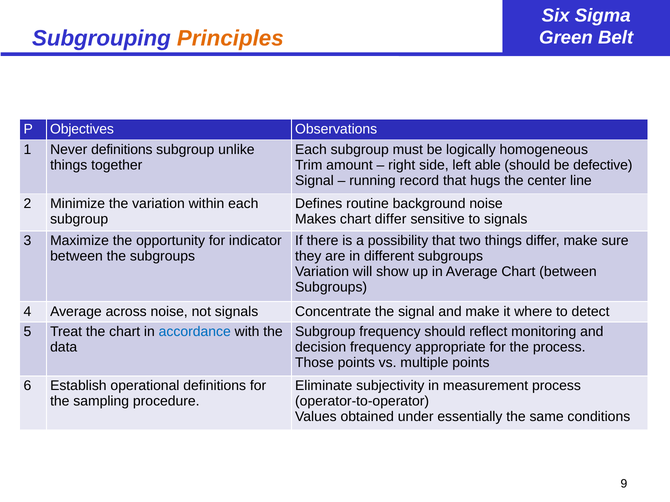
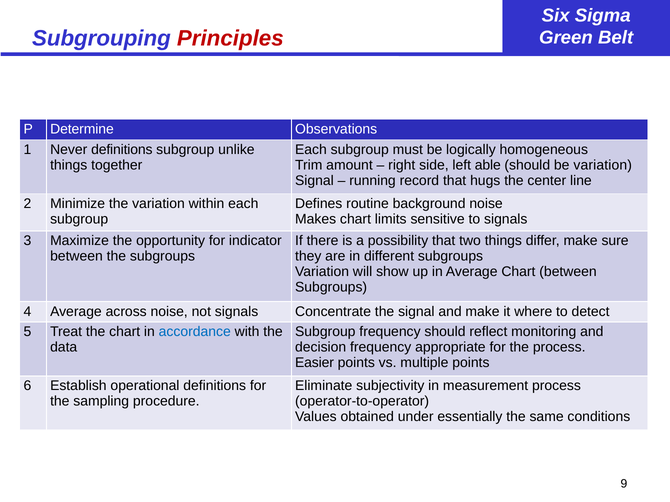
Principles colour: orange -> red (230, 38)
Objectives: Objectives -> Determine (82, 129)
be defective: defective -> variation (603, 165)
chart differ: differ -> limits (391, 219)
Those: Those -> Easier (315, 363)
